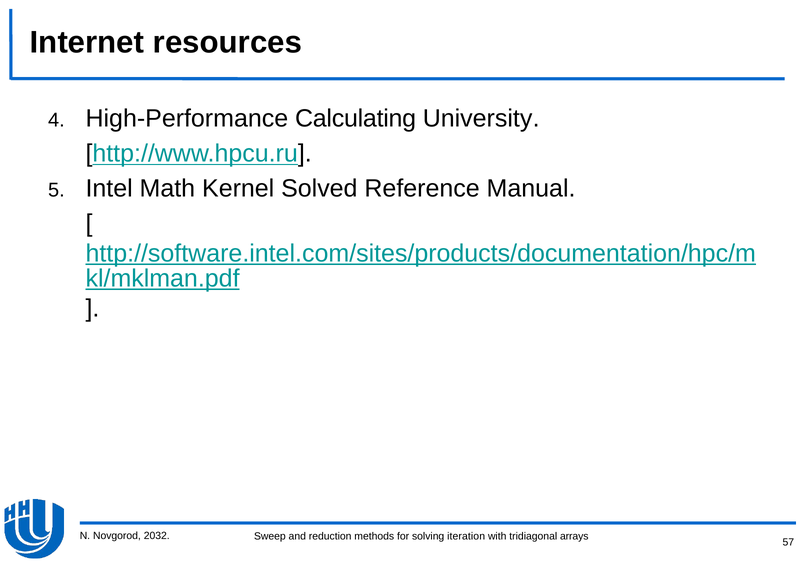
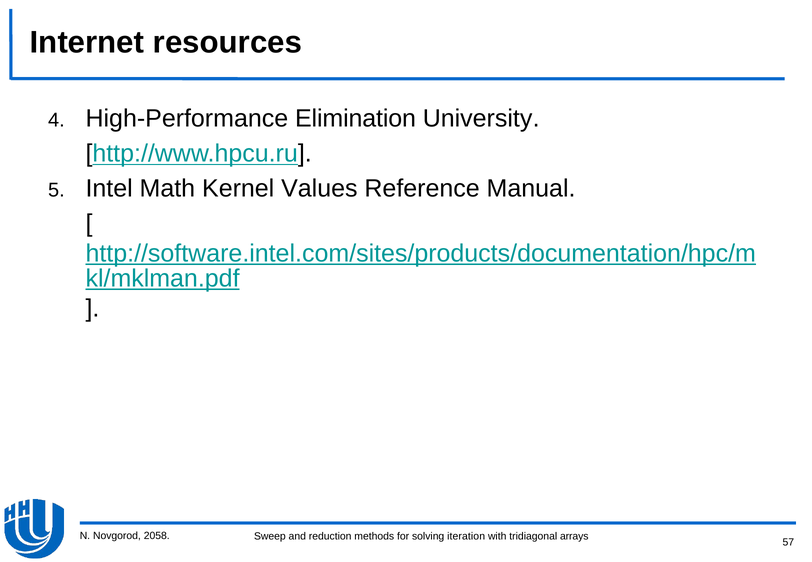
Calculating: Calculating -> Elimination (356, 119)
Solved: Solved -> Values (319, 189)
2032: 2032 -> 2058 (157, 536)
